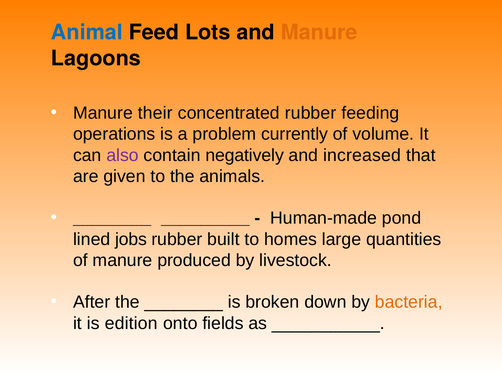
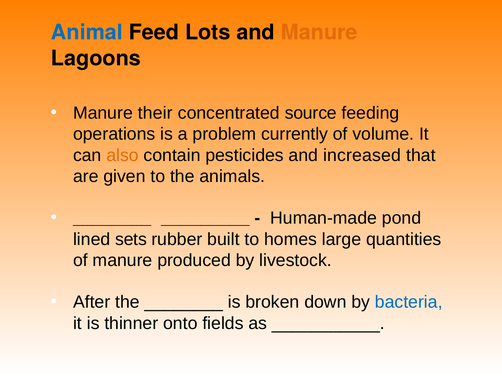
concentrated rubber: rubber -> source (311, 113)
also colour: purple -> orange (123, 155)
negatively: negatively -> pesticides (245, 155)
jobs: jobs -> sets (131, 240)
bacteria colour: orange -> blue (409, 302)
edition: edition -> thinner (131, 324)
